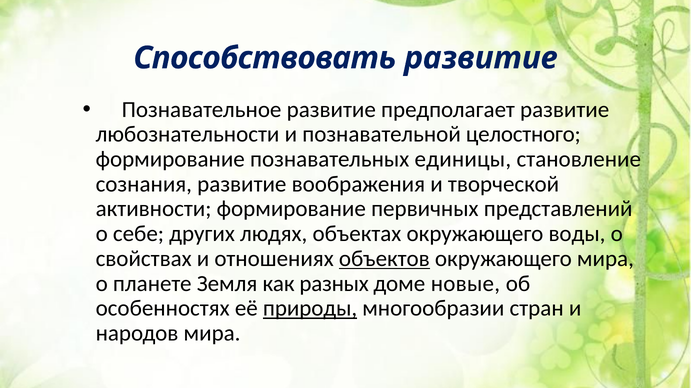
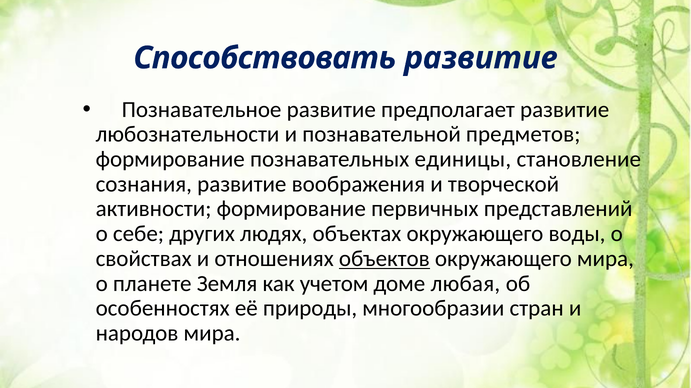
целостного: целостного -> предметов (523, 135)
разных: разных -> учетом (334, 284)
новые: новые -> любая (465, 284)
природы underline: present -> none (310, 309)
